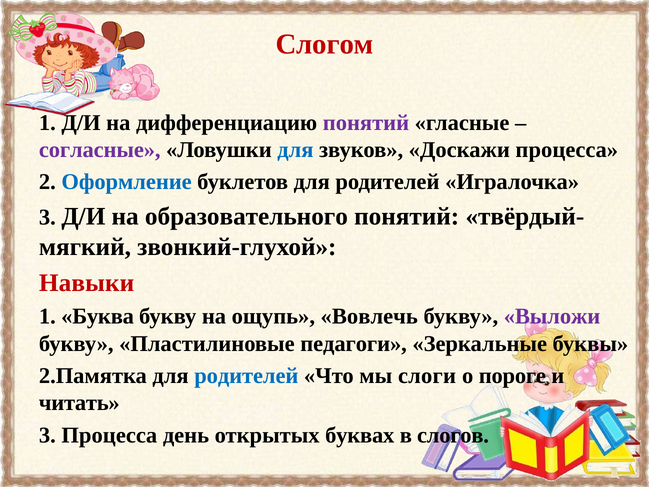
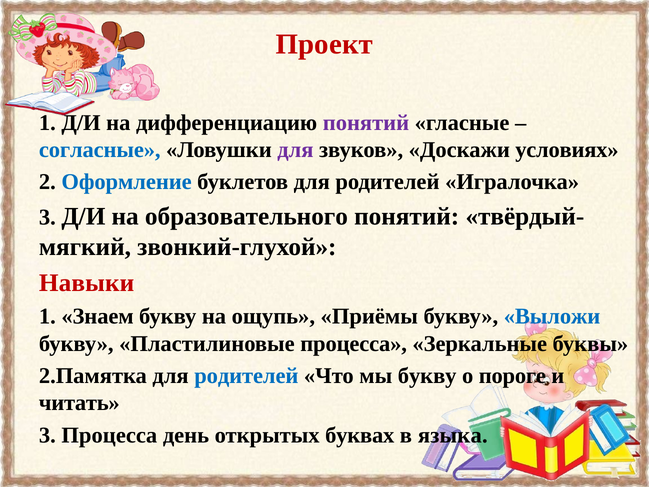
Слогом: Слогом -> Проект (324, 44)
согласные colour: purple -> blue (100, 150)
для colour: blue -> purple (295, 150)
Доскажи процесса: процесса -> условиях (567, 150)
Буква: Буква -> Знаем (98, 316)
Вовлечь: Вовлечь -> Приёмы (369, 316)
Выложи colour: purple -> blue (552, 316)
Пластилиновые педагоги: педагоги -> процесса (354, 343)
мы слоги: слоги -> букву (427, 376)
слогов: слогов -> языка (453, 435)
